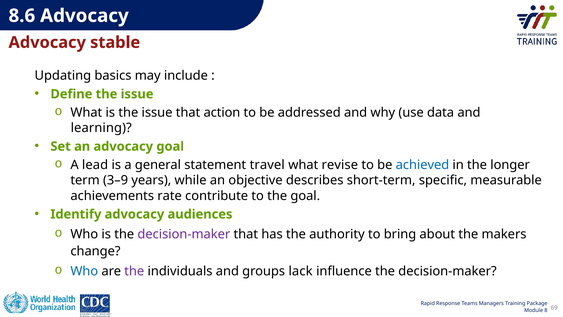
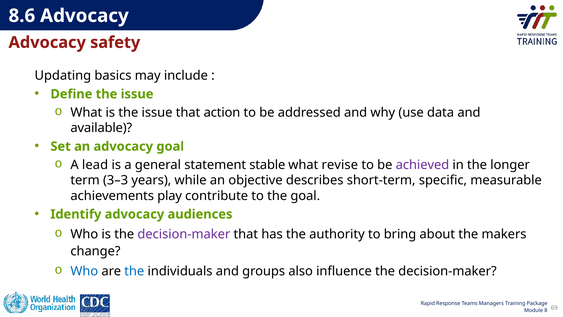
stable: stable -> safety (115, 42)
learning: learning -> available (101, 128)
travel: travel -> stable (267, 165)
achieved colour: blue -> purple (422, 165)
3–9: 3–9 -> 3–3 (116, 180)
rate: rate -> play (170, 196)
the colour: purple -> blue (134, 271)
lack: lack -> also (301, 271)
